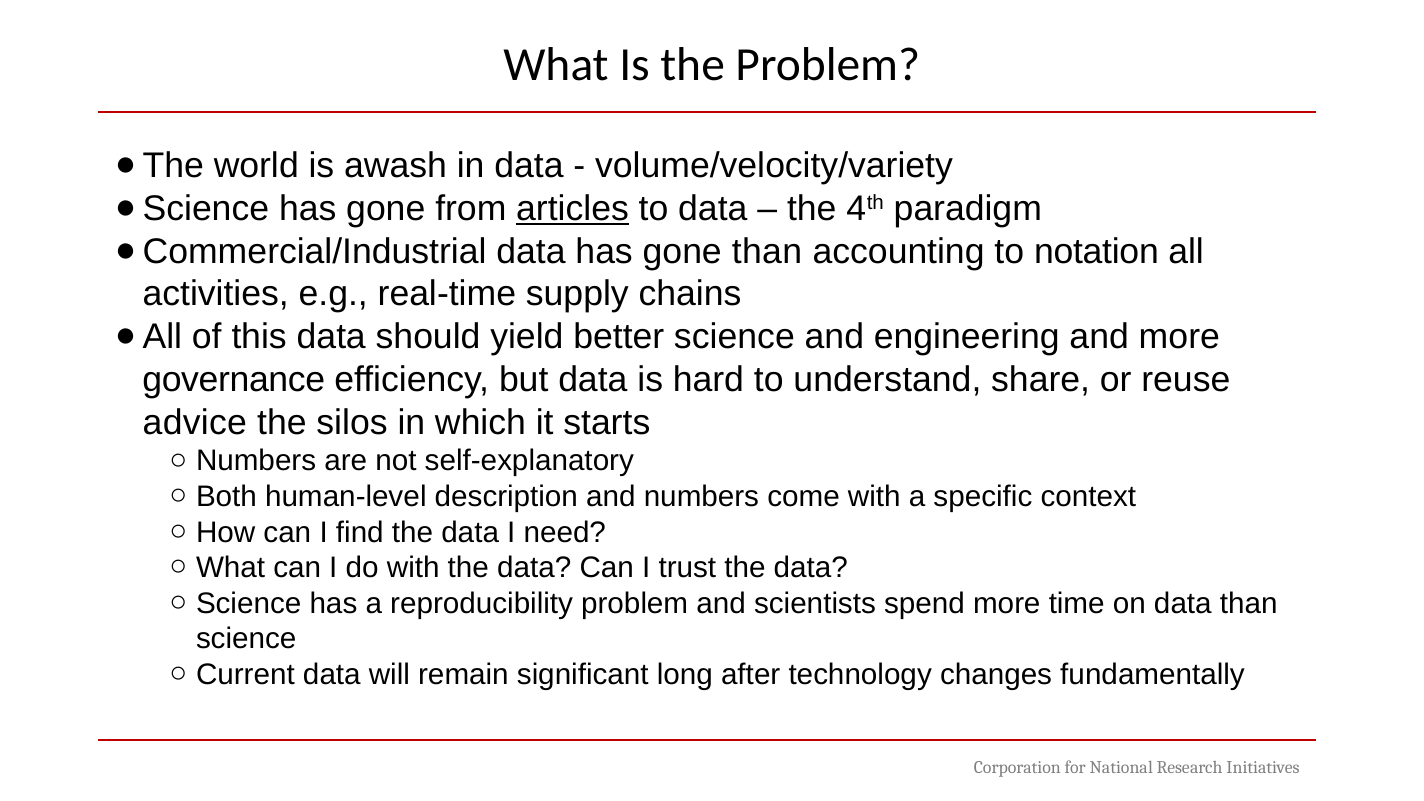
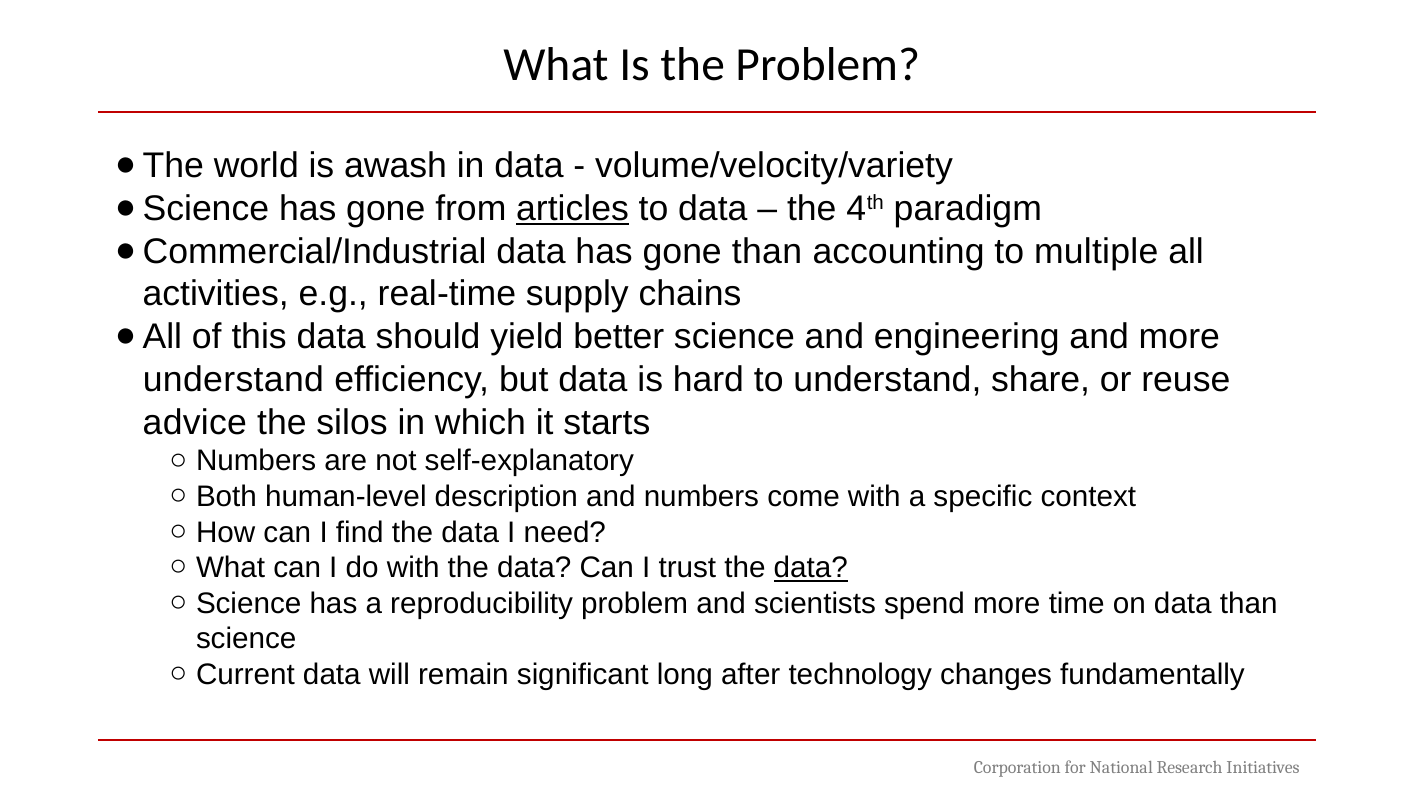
notation: notation -> multiple (1096, 252)
governance: governance -> understand (233, 380)
data underline: none -> present (811, 568)
